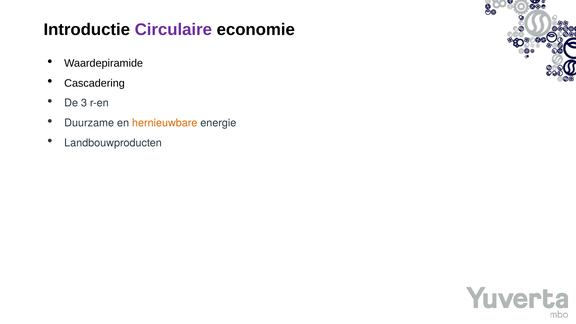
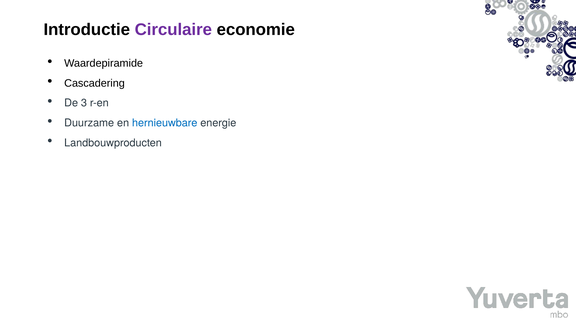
hernieuwbare colour: orange -> blue (165, 123)
